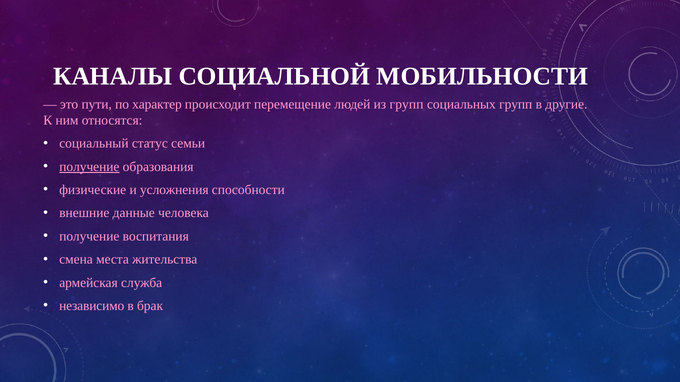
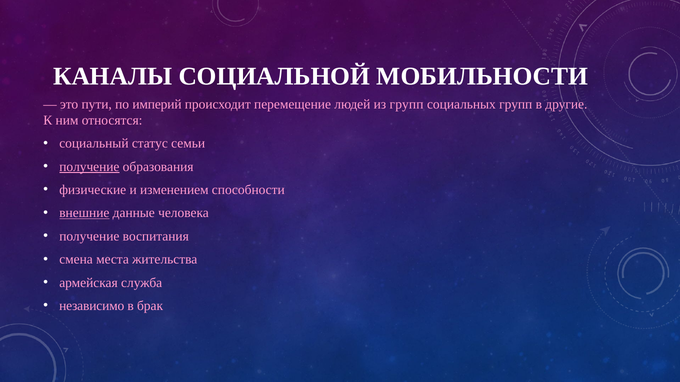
характер: характер -> империй (157, 104)
усложнения: усложнения -> изменением (174, 190)
внешние underline: none -> present (84, 213)
